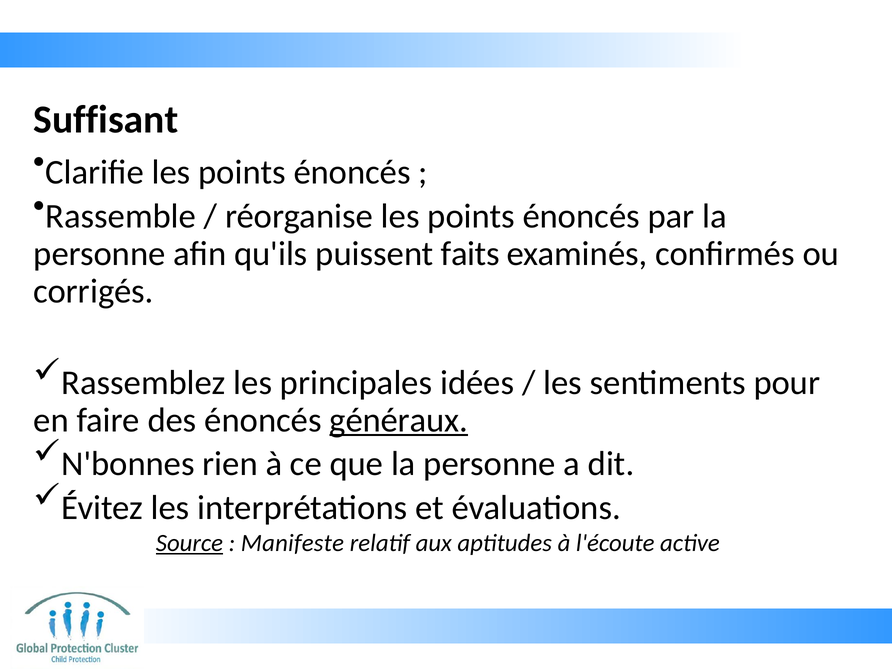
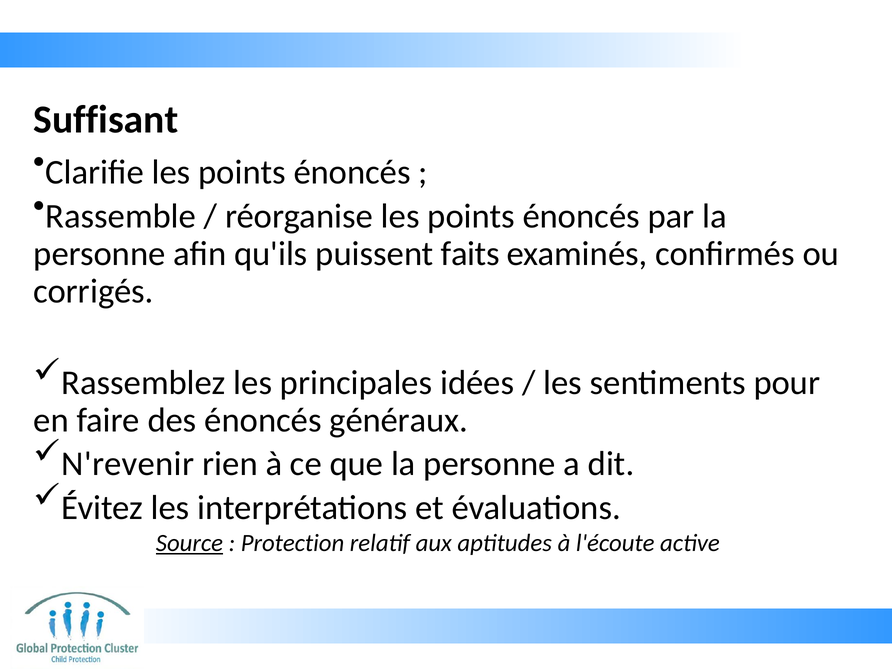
généraux underline: present -> none (399, 420)
N'bonnes: N'bonnes -> N'revenir (128, 464)
Manifeste: Manifeste -> Protection (293, 543)
